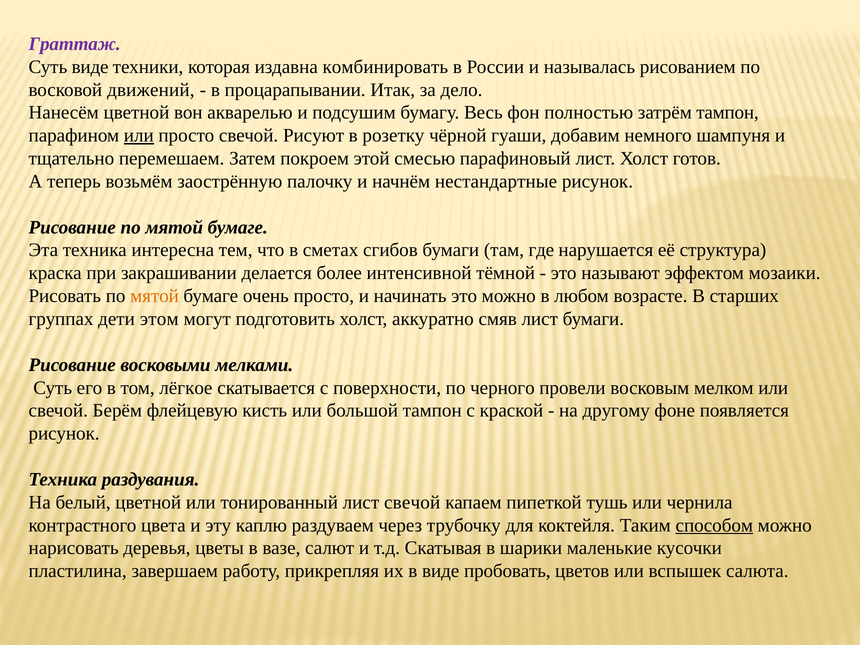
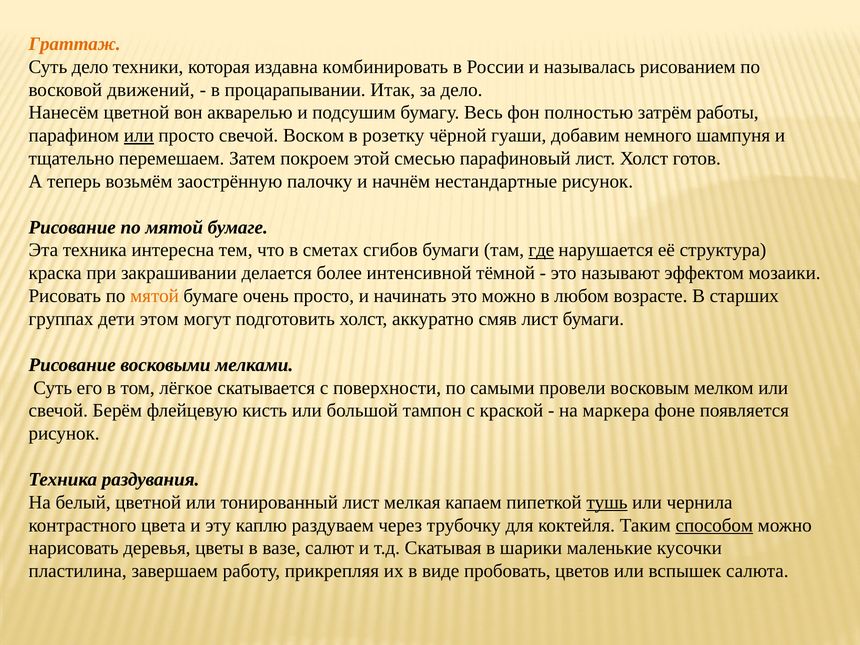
Граттаж colour: purple -> orange (75, 44)
Суть виде: виде -> дело (90, 67)
затрём тампон: тампон -> работы (728, 113)
Рисуют: Рисуют -> Воском (314, 136)
где underline: none -> present (541, 250)
черного: черного -> самыми (502, 388)
другому: другому -> маркера (616, 411)
лист свечой: свечой -> мелкая (412, 502)
тушь underline: none -> present (607, 502)
